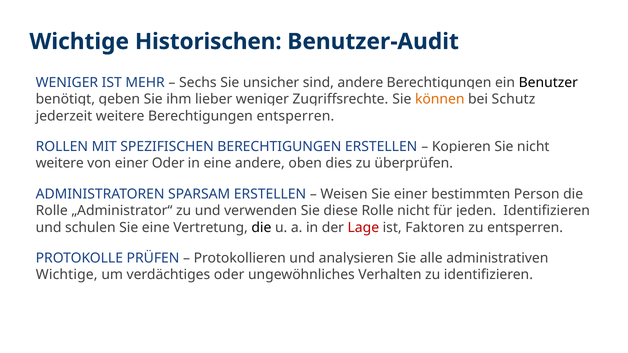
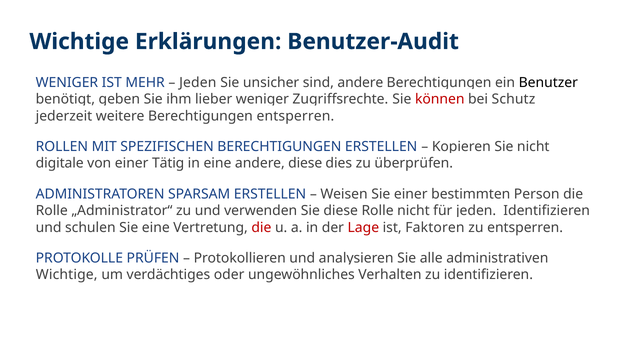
Historischen: Historischen -> Erklärungen (208, 42)
Sechs: Sechs -> Jeden (198, 83)
können colour: orange -> red (440, 99)
weitere: weitere -> digitale (60, 164)
einer Oder: Oder -> Tätig (168, 164)
andere oben: oben -> diese (305, 164)
die colour: black -> red (261, 228)
